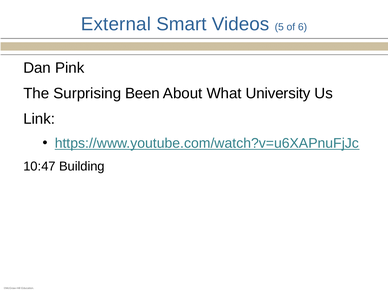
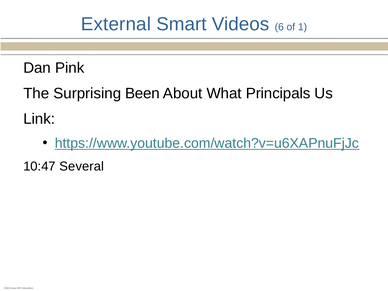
5: 5 -> 6 (279, 27)
6: 6 -> 1 (303, 27)
University: University -> Principals (278, 93)
Building: Building -> Several (82, 166)
